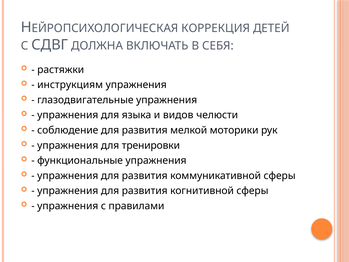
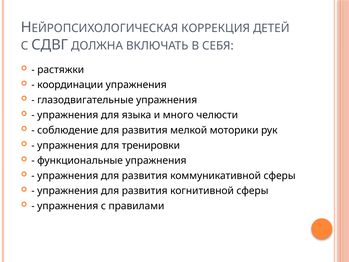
инструкциям: инструкциям -> координации (70, 85)
видов: видов -> много (178, 115)
